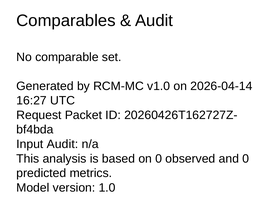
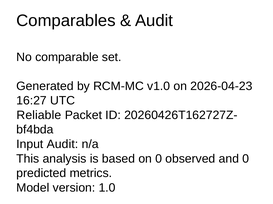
2026-04-14: 2026-04-14 -> 2026-04-23 (221, 86)
Request: Request -> Reliable (39, 116)
